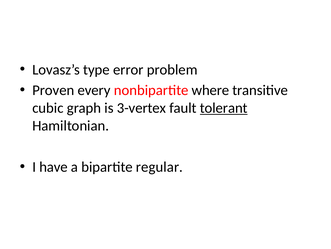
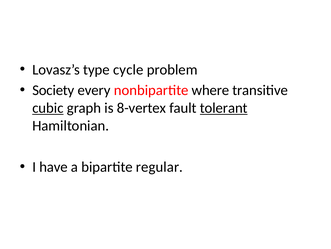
error: error -> cycle (128, 69)
Proven: Proven -> Society (53, 90)
cubic underline: none -> present (48, 108)
3-vertex: 3-vertex -> 8-vertex (141, 108)
